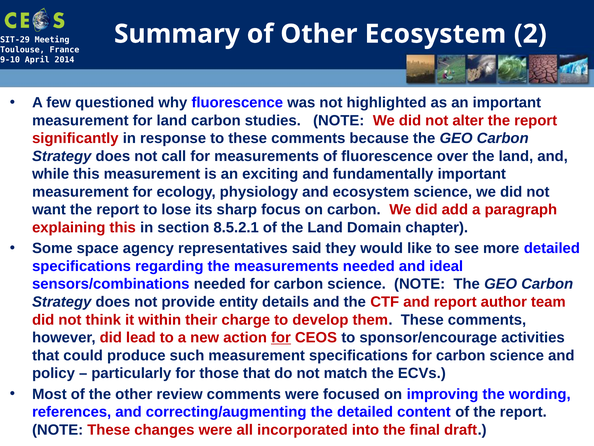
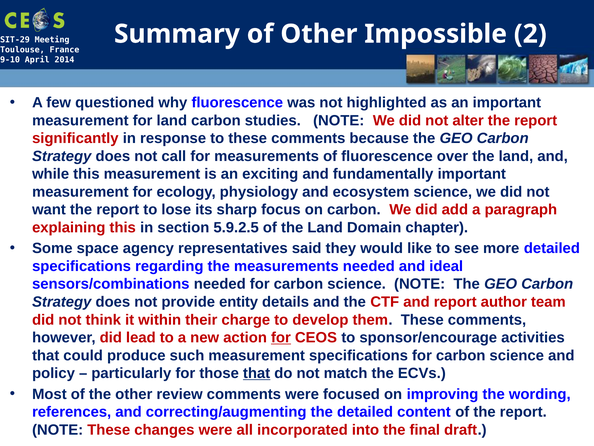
Other Ecosystem: Ecosystem -> Impossible (436, 34)
8.5.2.1: 8.5.2.1 -> 5.9.2.5 (236, 227)
that underline: none -> present (257, 373)
